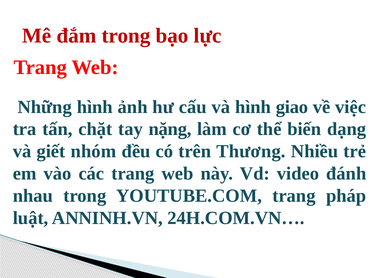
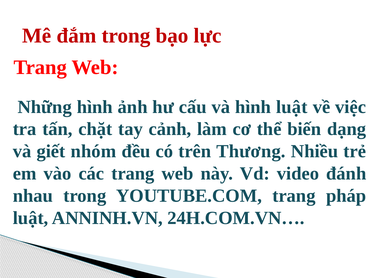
hình giao: giao -> luật (292, 107)
nặng: nặng -> cảnh (170, 129)
